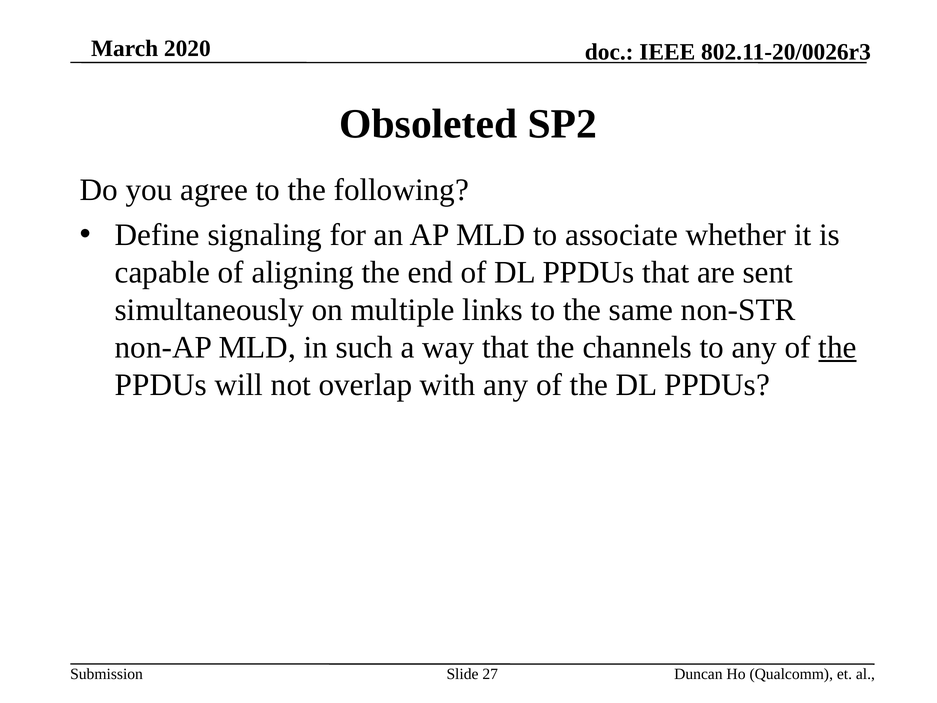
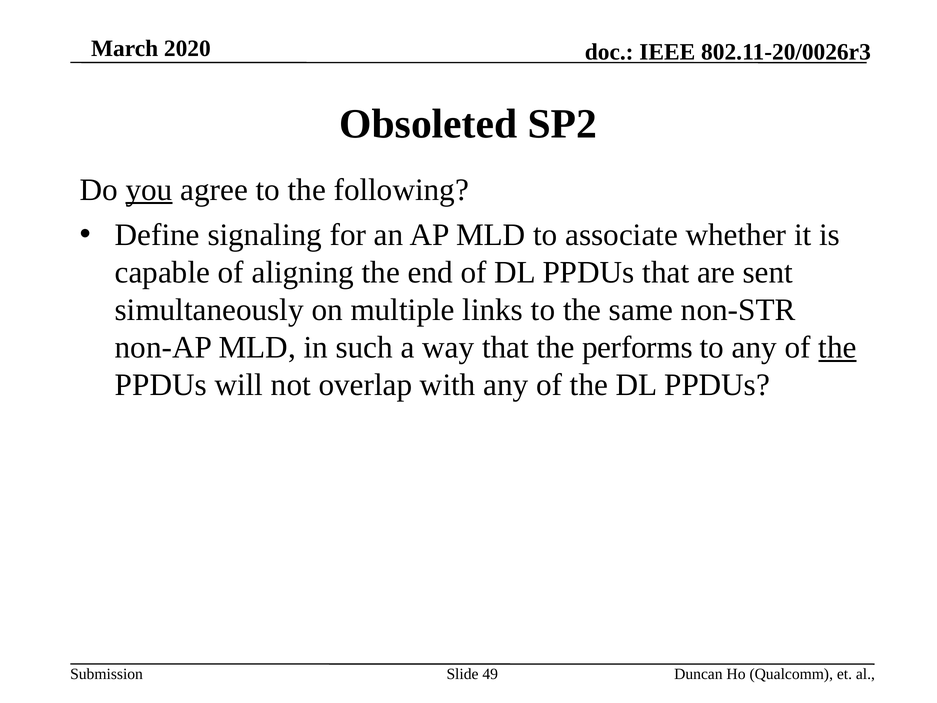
you underline: none -> present (149, 190)
channels: channels -> performs (637, 347)
27: 27 -> 49 (490, 674)
